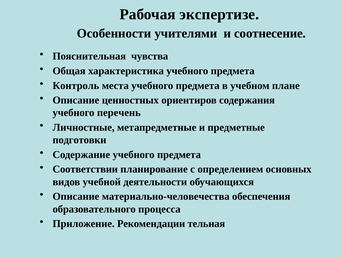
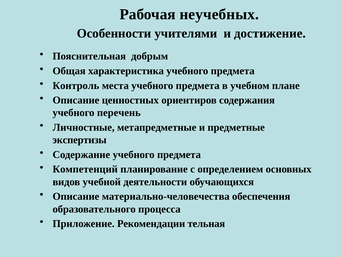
экспертизе: экспертизе -> неучебных (219, 14)
соотнесение: соотнесение -> достижение (270, 33)
чувства: чувства -> добрым (150, 56)
подготовки: подготовки -> экспертизы (80, 140)
Соответствии: Соответствии -> Компетенций (85, 169)
